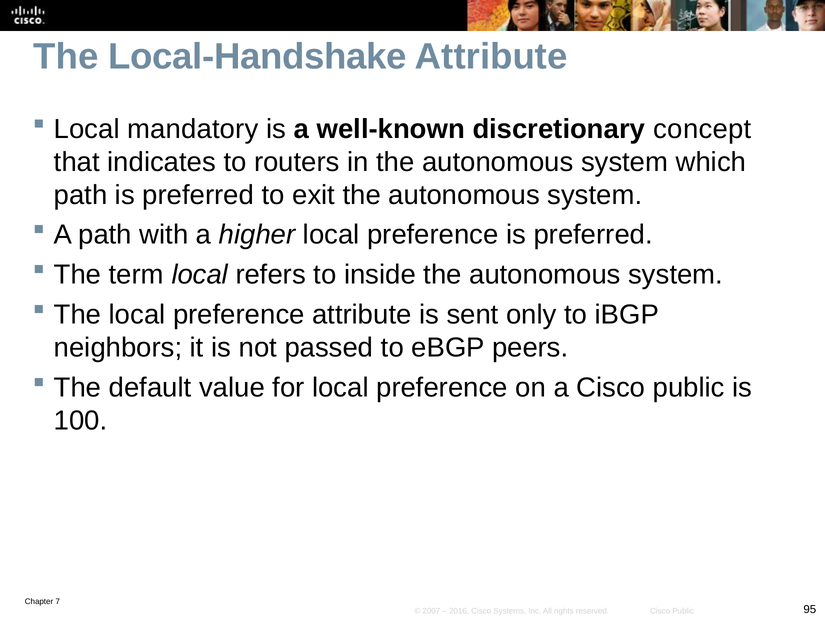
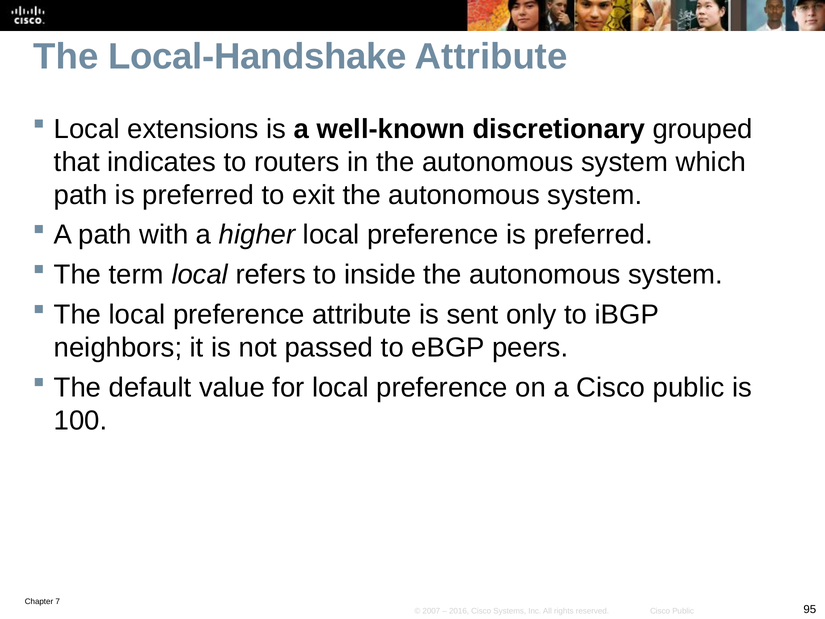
mandatory: mandatory -> extensions (193, 129)
concept: concept -> grouped (703, 129)
